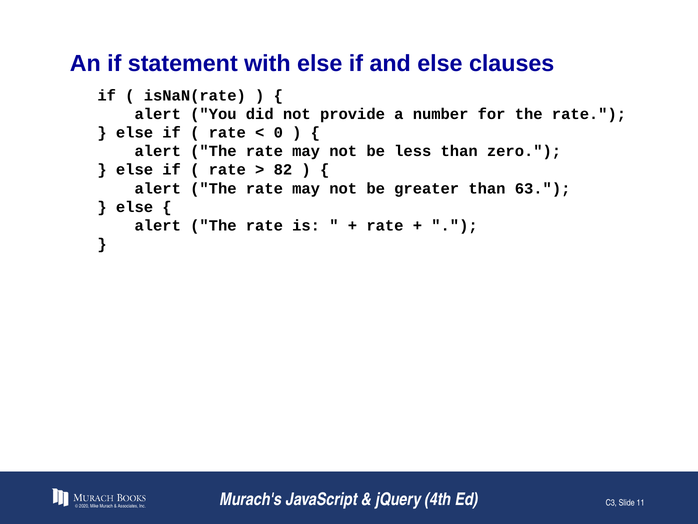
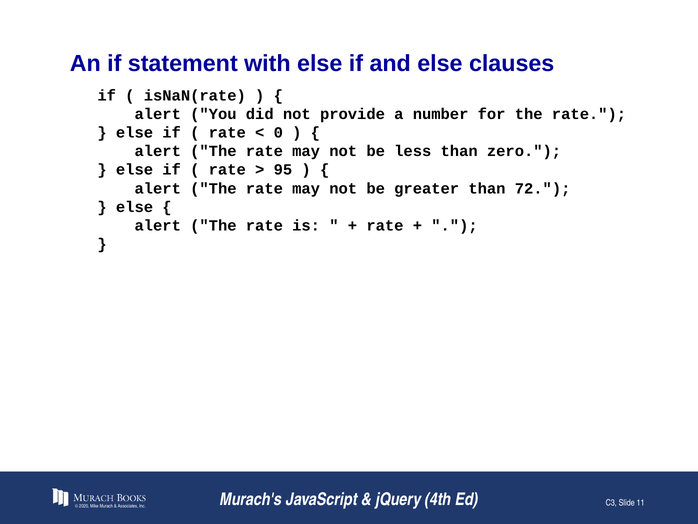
82: 82 -> 95 (283, 170)
63: 63 -> 72 (543, 188)
